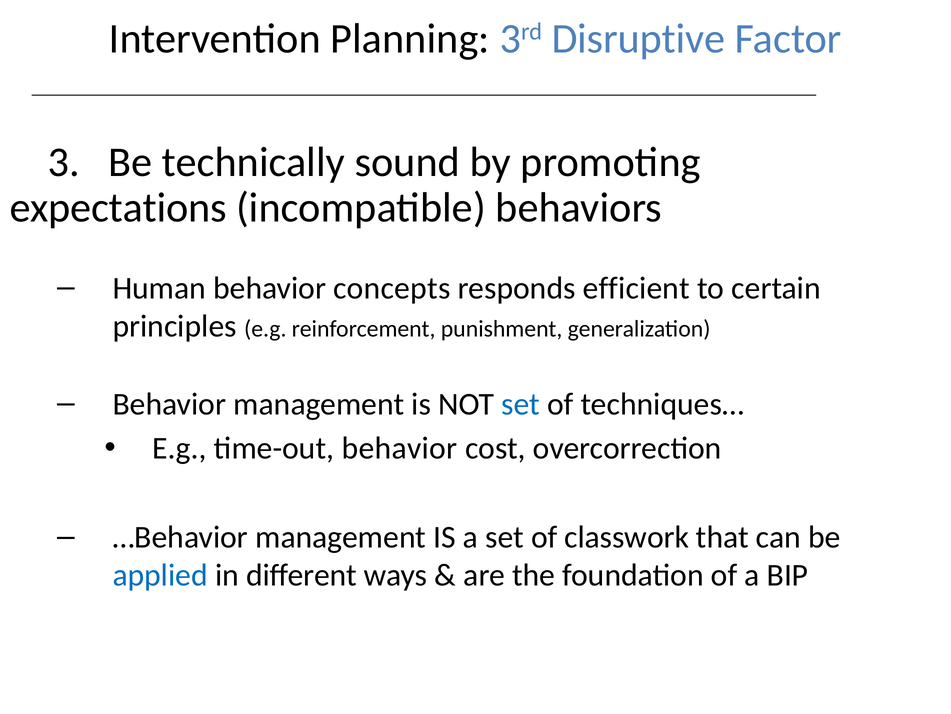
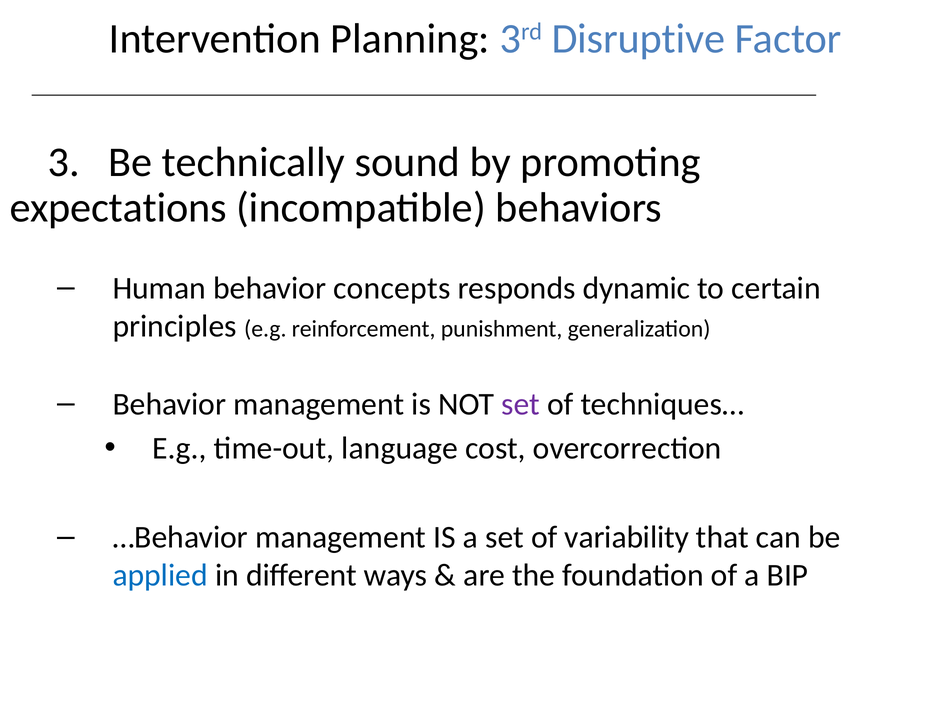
efficient: efficient -> dynamic (636, 288)
set colour: blue -> purple (521, 404)
time-out behavior: behavior -> language (400, 448)
classwork: classwork -> variability (627, 537)
